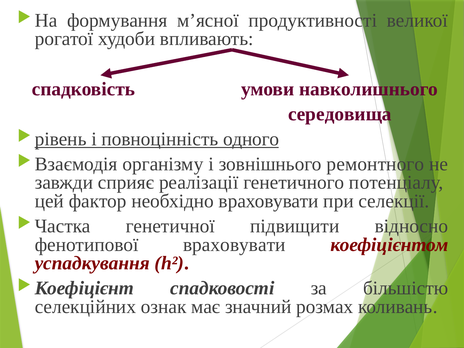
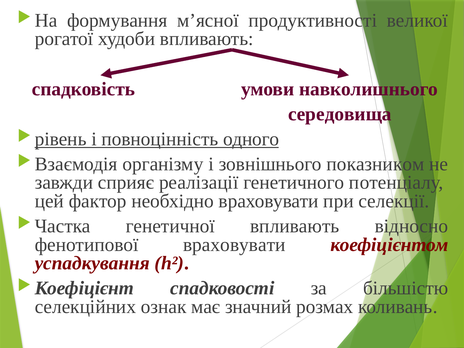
ремонтного: ремонтного -> показником (375, 164)
генетичної підвищити: підвищити -> впливають (295, 226)
